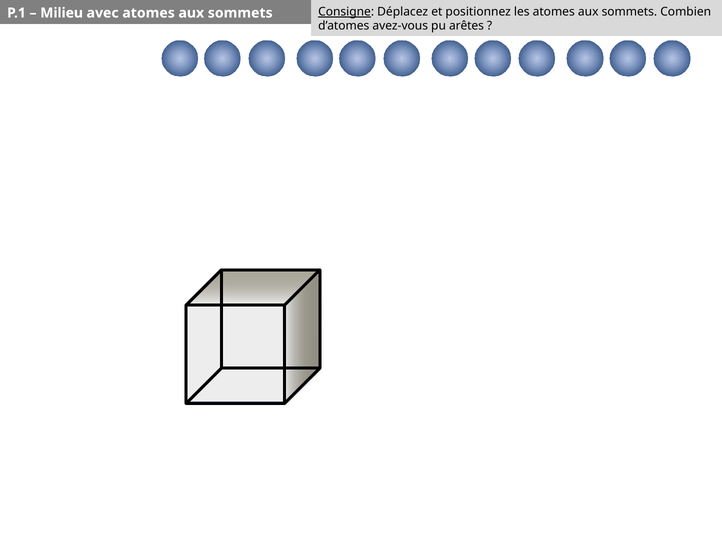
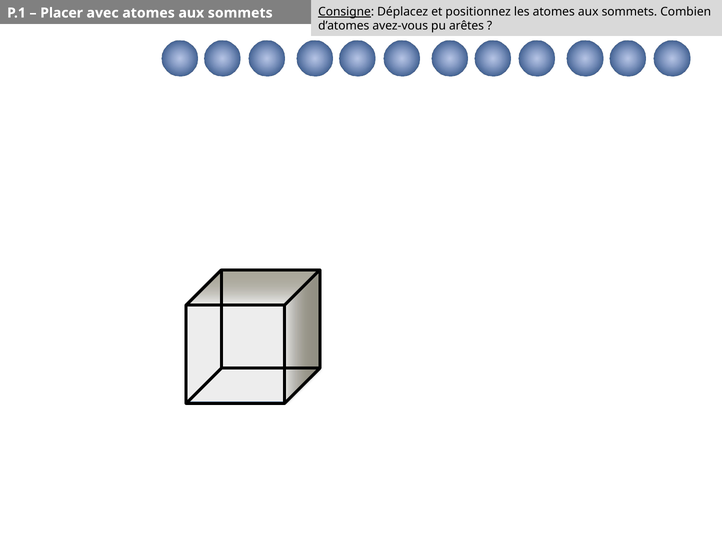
Milieu: Milieu -> Placer (62, 13)
